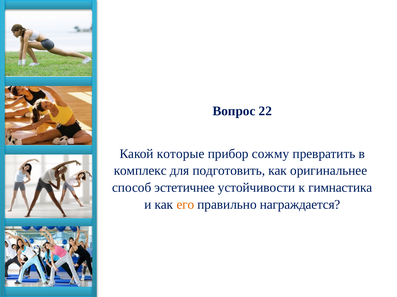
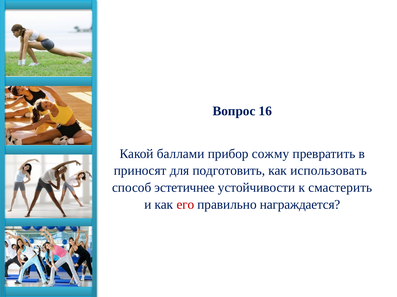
22: 22 -> 16 (265, 111)
которые: которые -> баллами (181, 154)
комплекс: комплекс -> приносят (140, 171)
оригинальнее: оригинальнее -> использовать (329, 171)
гимнастика: гимнастика -> смастерить (340, 188)
его colour: orange -> red (185, 205)
